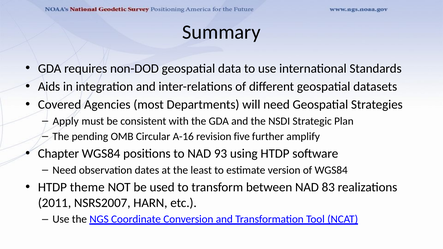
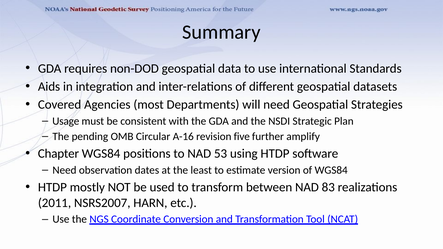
Apply: Apply -> Usage (66, 121)
93: 93 -> 53 (221, 154)
theme: theme -> mostly (87, 187)
